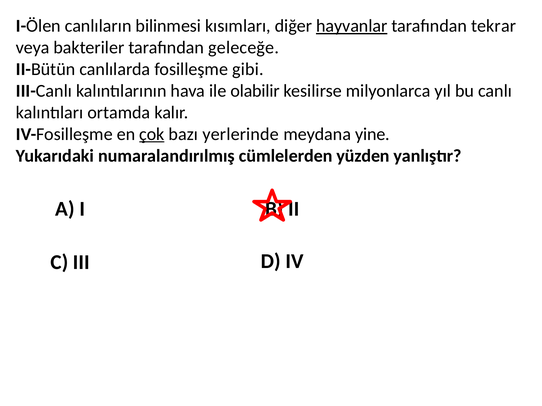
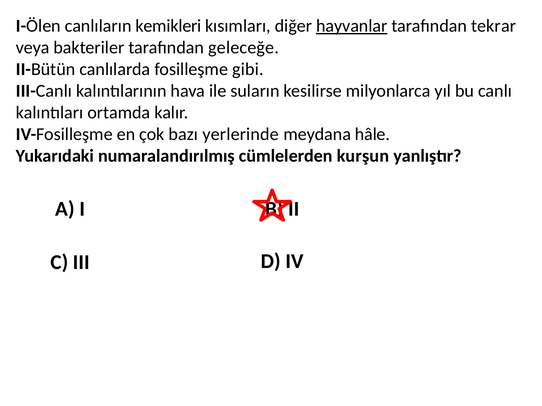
bilinmesi: bilinmesi -> kemikleri (168, 26)
olabilir: olabilir -> suların (255, 91)
çok underline: present -> none (152, 134)
yine: yine -> hâle (372, 134)
yüzden: yüzden -> kurşun (363, 156)
